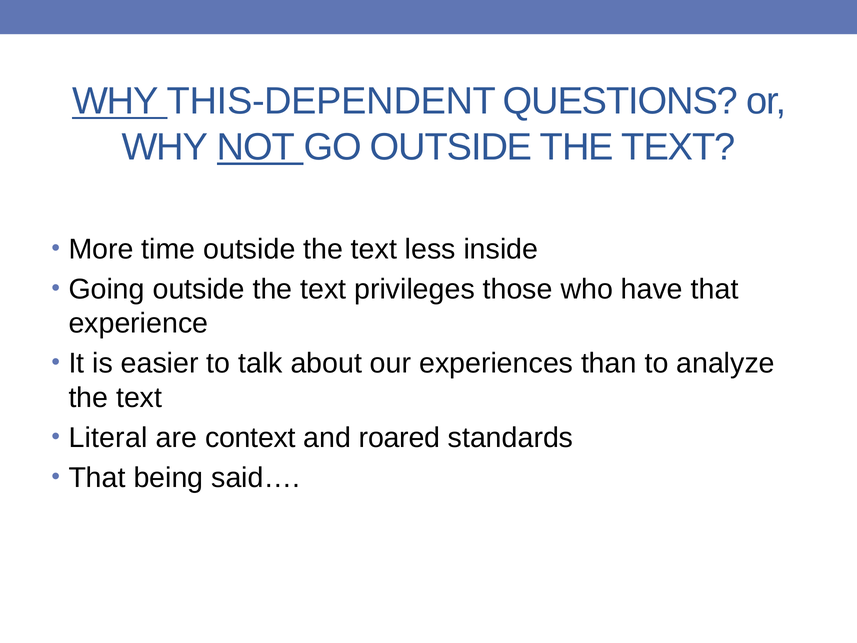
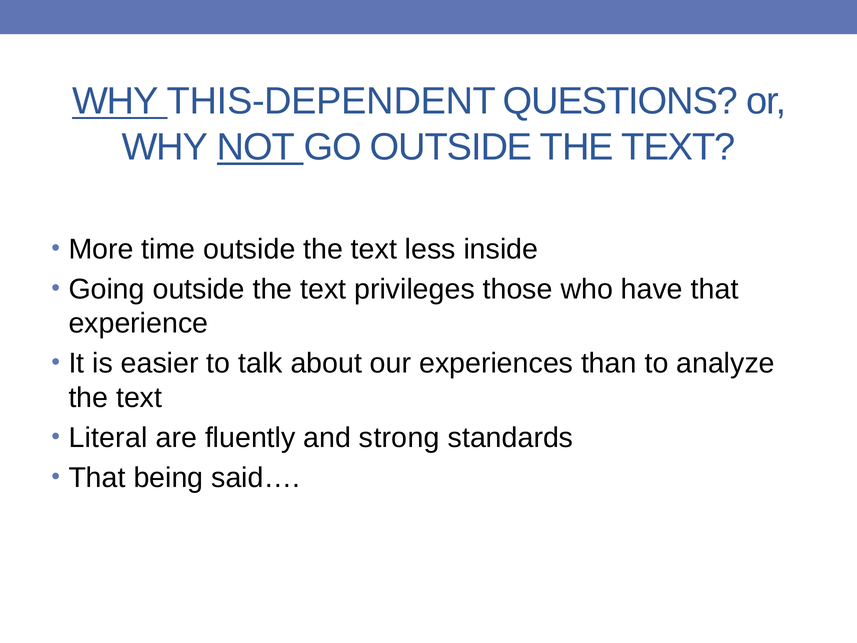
context: context -> fluently (250, 438)
roared: roared -> strong (399, 438)
